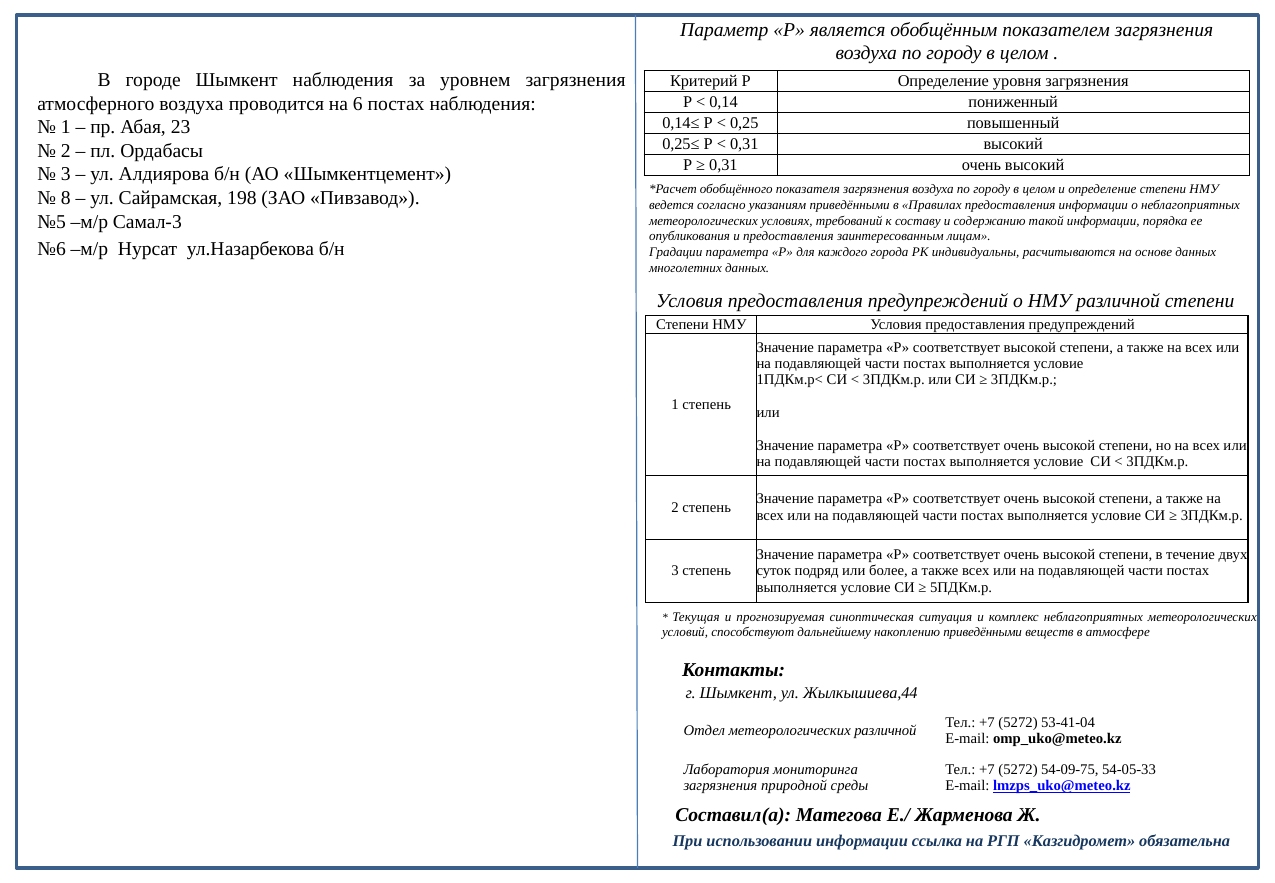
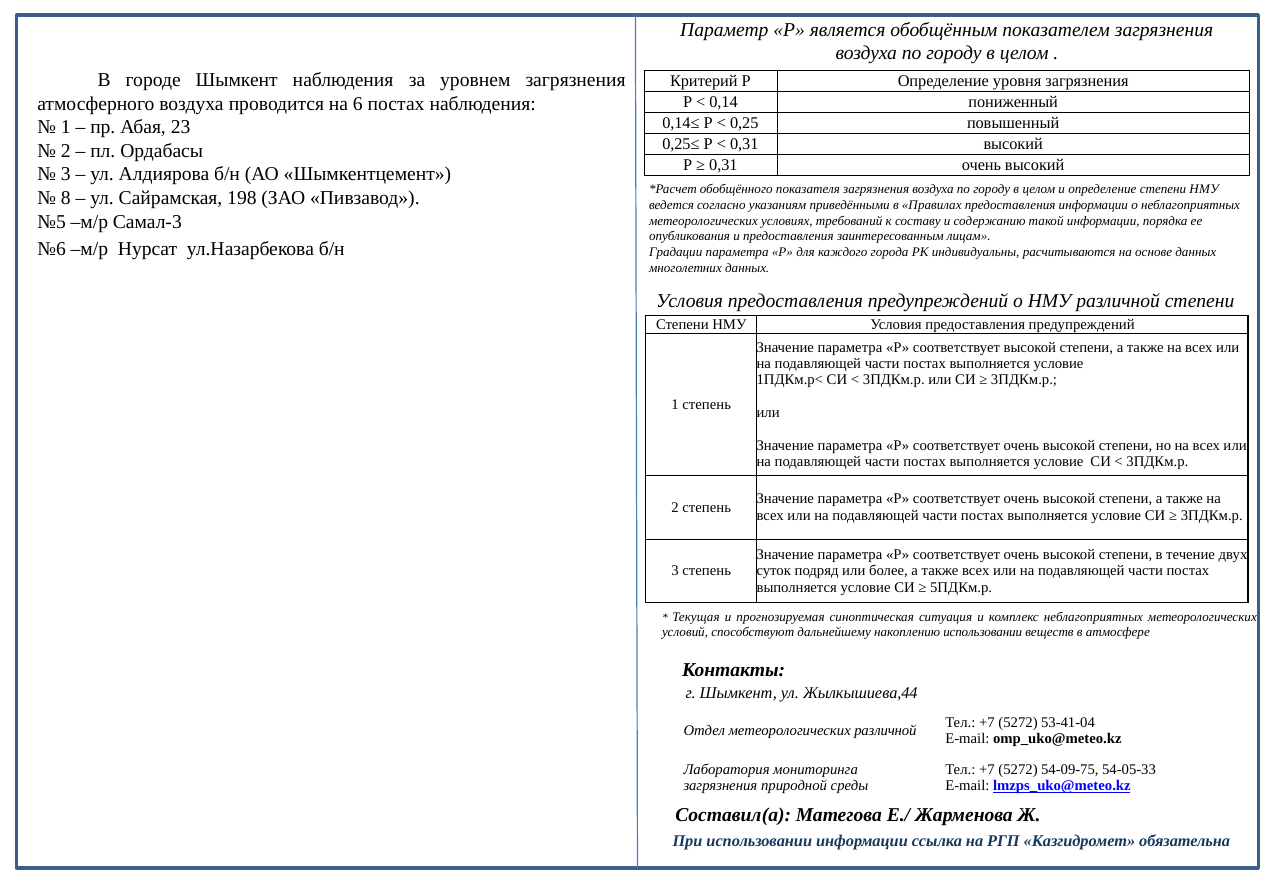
накоплению приведёнными: приведёнными -> использовании (983, 632)
